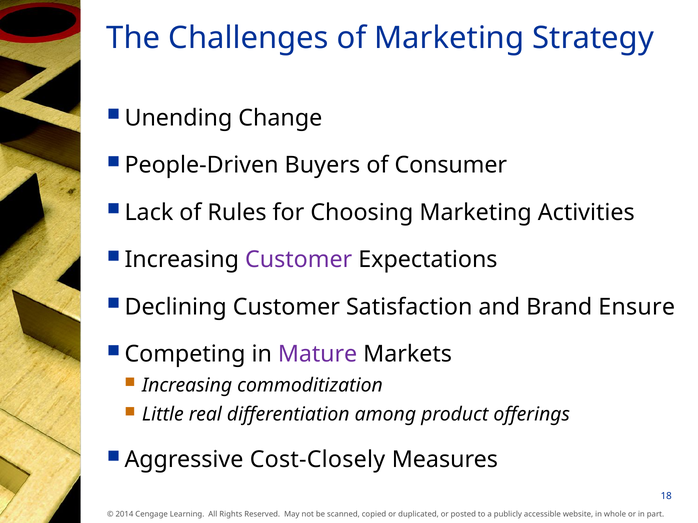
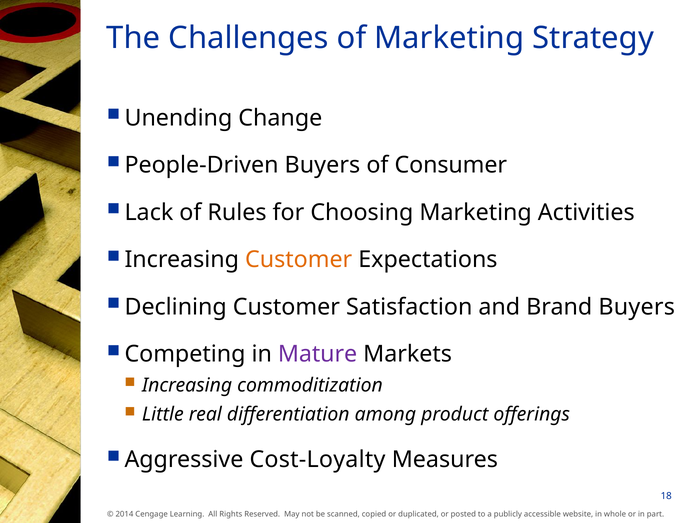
Customer colour: purple -> orange (299, 260)
Brand Ensure: Ensure -> Buyers (637, 307)
Cost-Closely: Cost-Closely -> Cost-Loyalty (317, 460)
